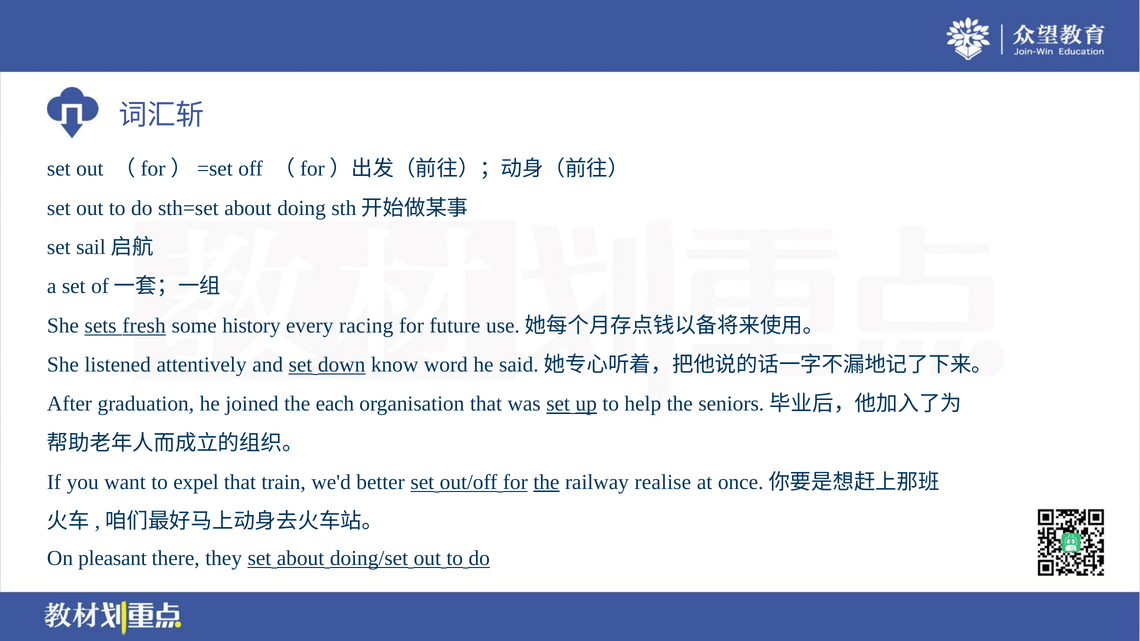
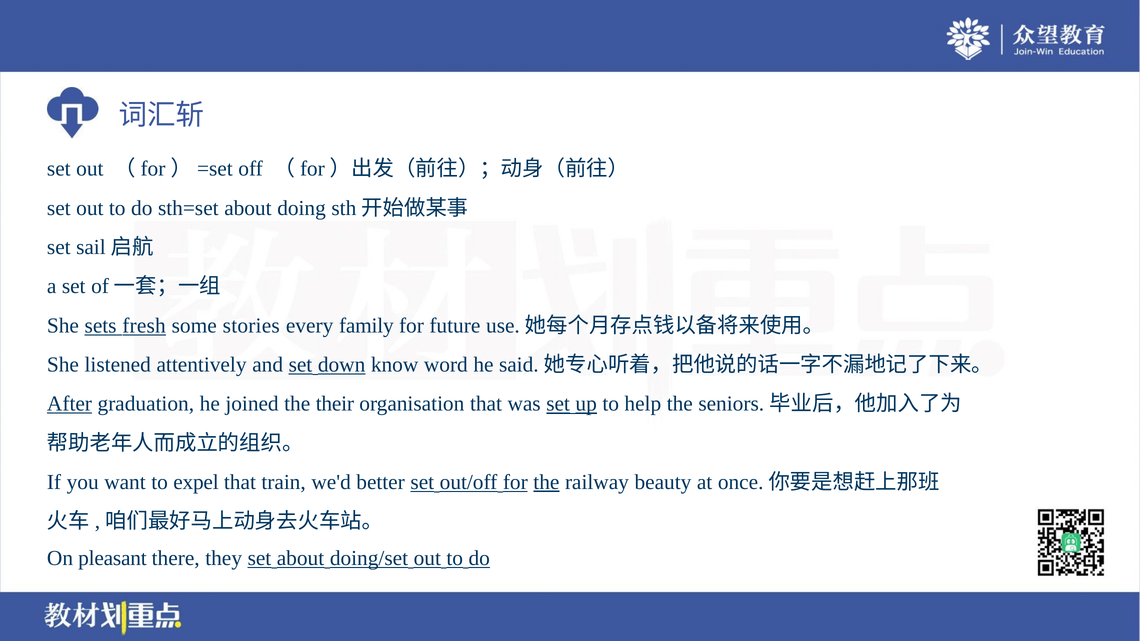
history: history -> stories (251, 326)
racing: racing -> family (366, 326)
After underline: none -> present (69, 404)
each: each -> their (335, 404)
realise: realise -> beauty (663, 482)
